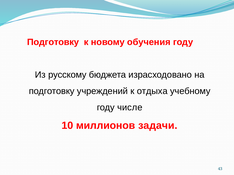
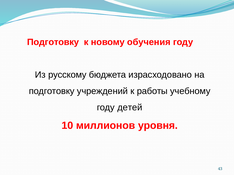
отдыха: отдыха -> работы (152, 91)
числе: числе -> детей (130, 108)
задачи: задачи -> уровня (158, 126)
